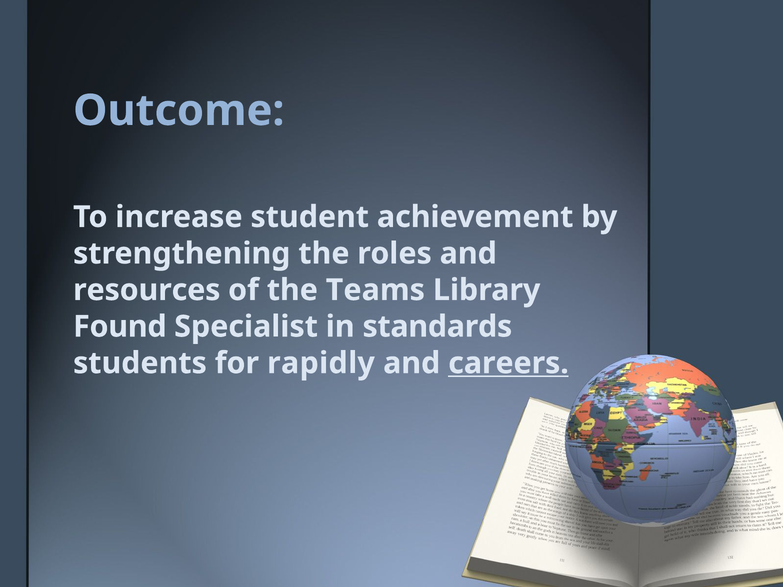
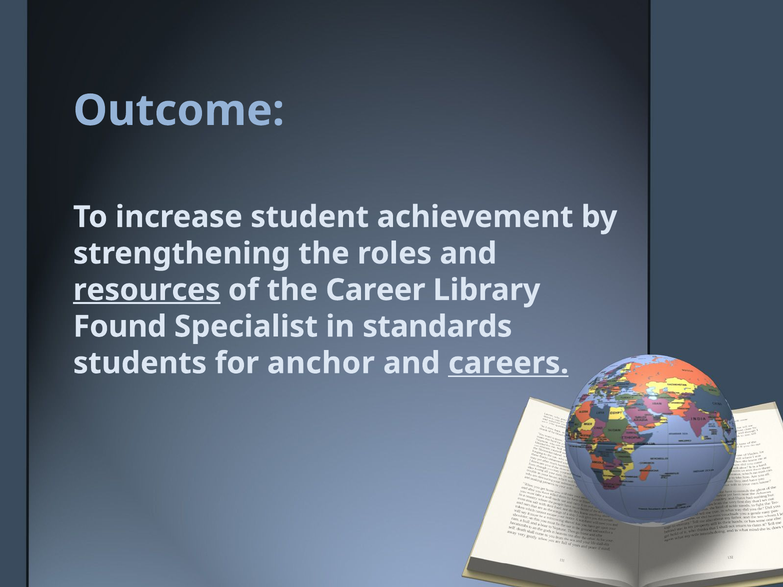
resources underline: none -> present (147, 290)
Teams: Teams -> Career (376, 290)
rapidly: rapidly -> anchor (321, 363)
